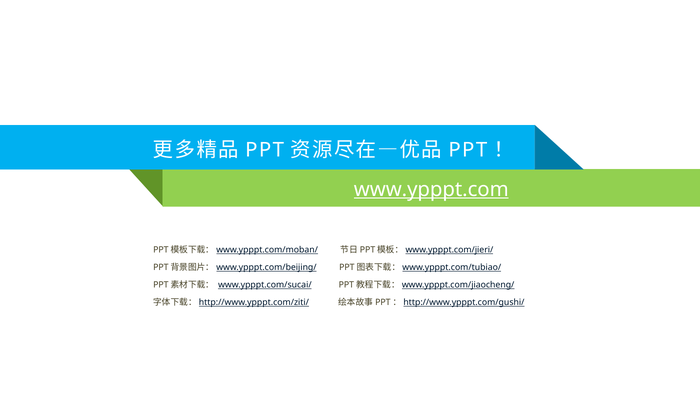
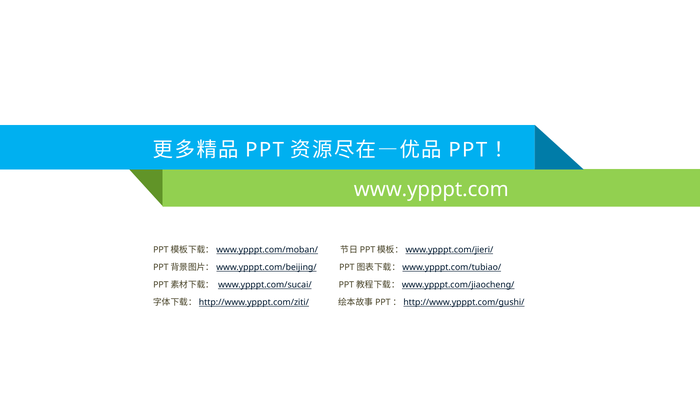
www.ypppt.com underline: present -> none (431, 190)
